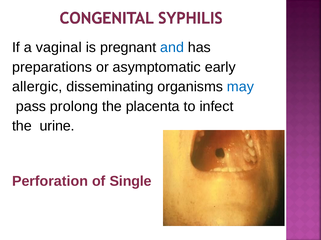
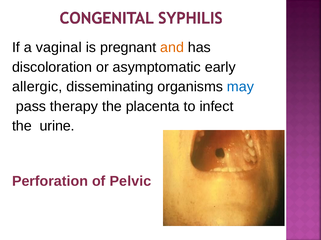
and colour: blue -> orange (172, 48)
preparations: preparations -> discoloration (52, 67)
prolong: prolong -> therapy (74, 107)
Single: Single -> Pelvic (130, 182)
